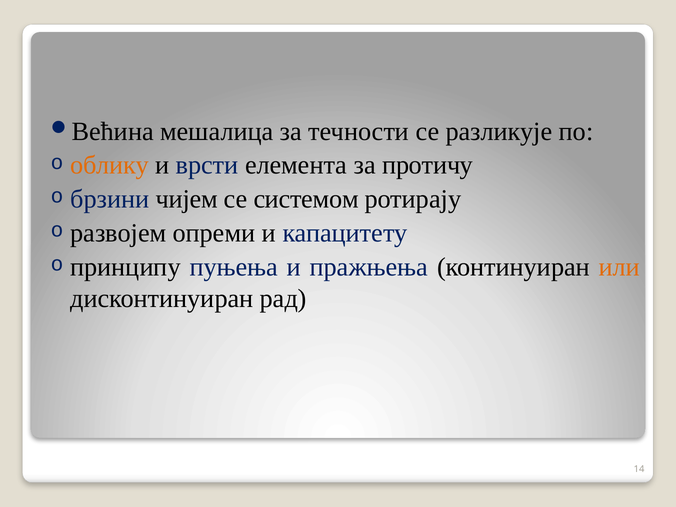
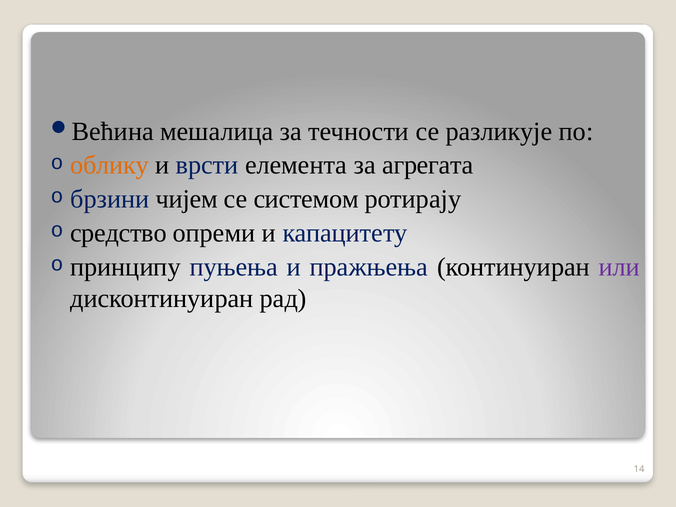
протичу: протичу -> агрегата (428, 165)
развојем: развојем -> средство (118, 233)
или colour: orange -> purple (619, 267)
